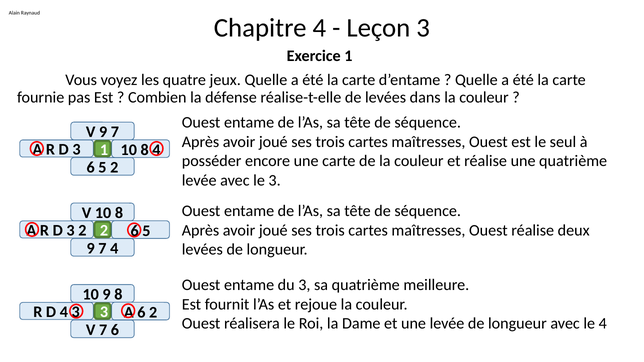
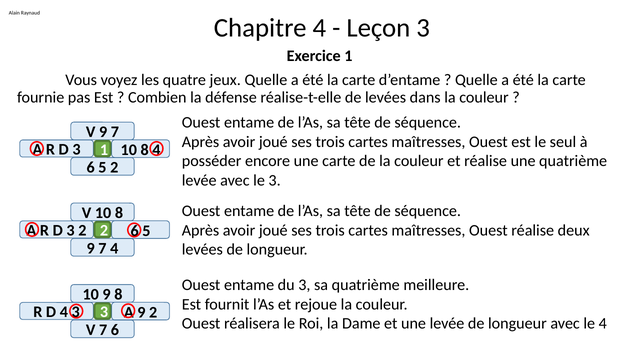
A 6: 6 -> 9 (141, 312)
